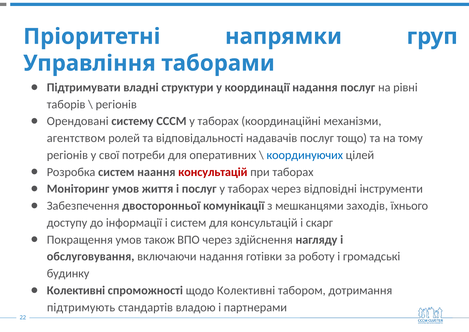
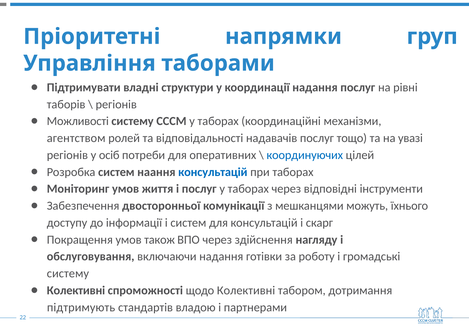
Орендовані: Орендовані -> Можливості (78, 121)
тому: тому -> увазі (410, 138)
свої: свої -> осіб (109, 155)
консультацій colour: red -> blue (213, 172)
заходів: заходів -> можуть (367, 206)
будинку: будинку -> систему (68, 273)
